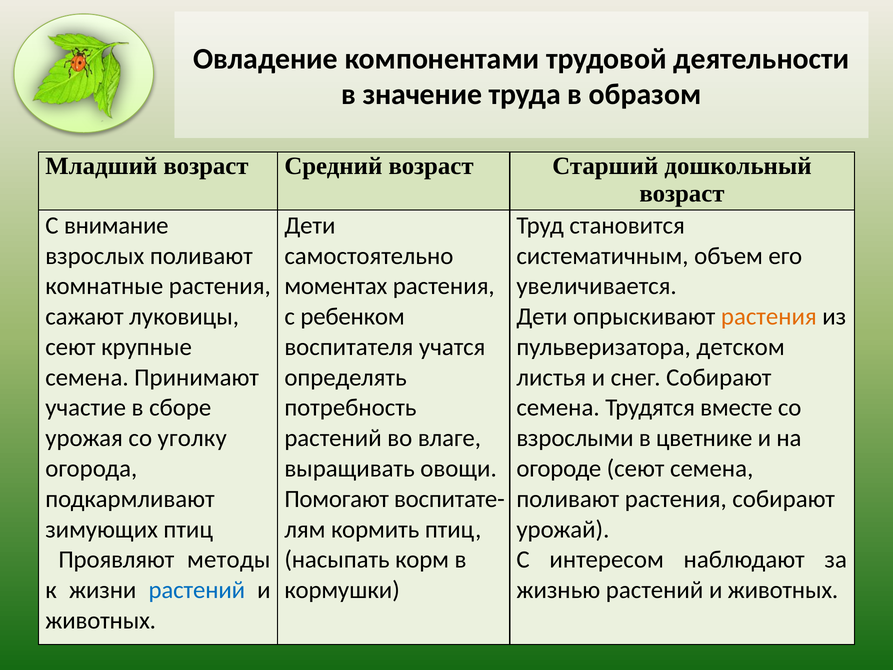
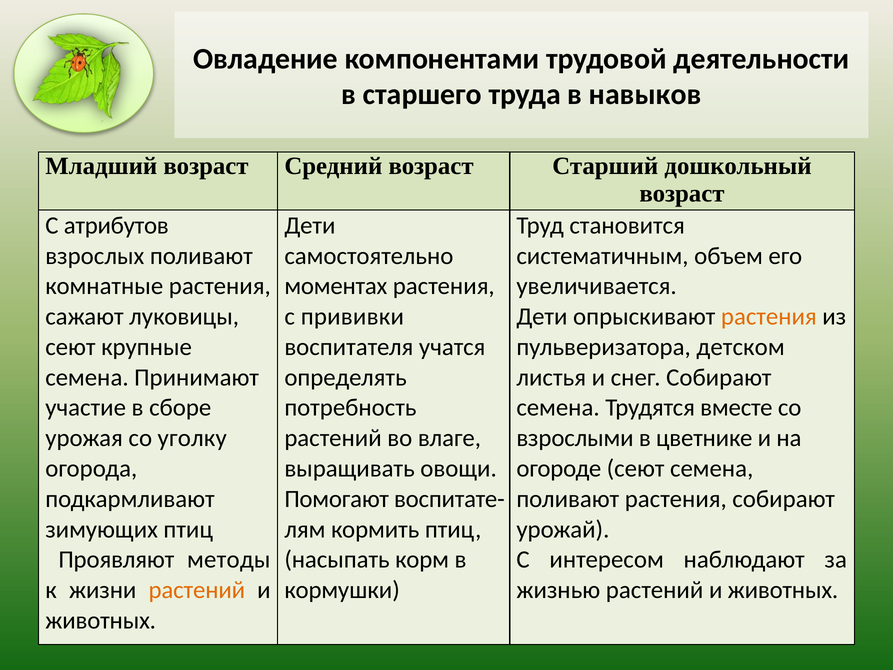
значение: значение -> старшего (422, 95)
образом: образом -> навыков (645, 95)
внимание: внимание -> атрибутов (116, 225)
ребенком: ребенком -> прививки (352, 317)
растений colour: blue -> orange (197, 590)
